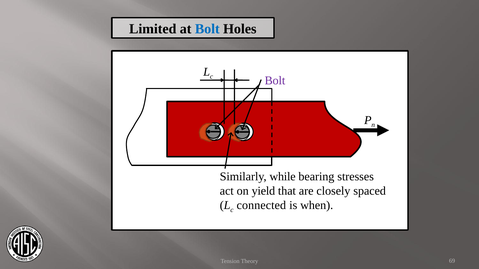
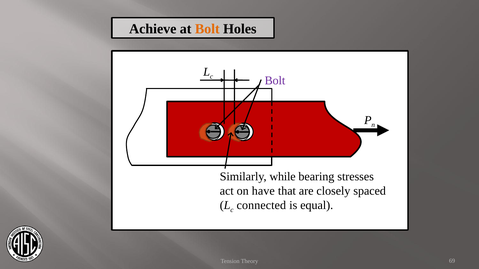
Limited: Limited -> Achieve (153, 29)
Bolt colour: blue -> orange (207, 29)
yield: yield -> have (263, 191)
when: when -> equal (317, 206)
